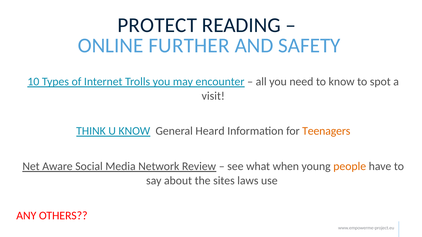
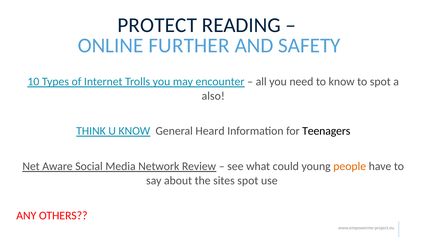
visit: visit -> also (213, 96)
Teenagers colour: orange -> black (326, 131)
when: when -> could (286, 167)
sites laws: laws -> spot (248, 181)
